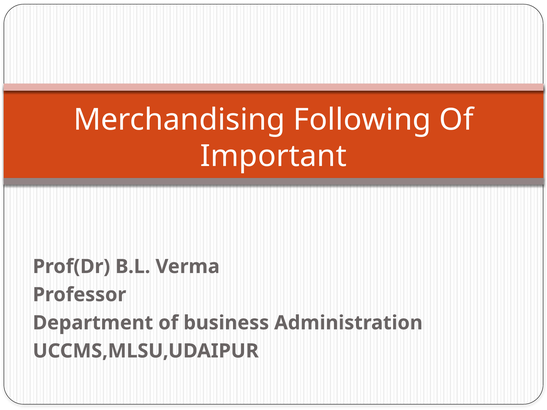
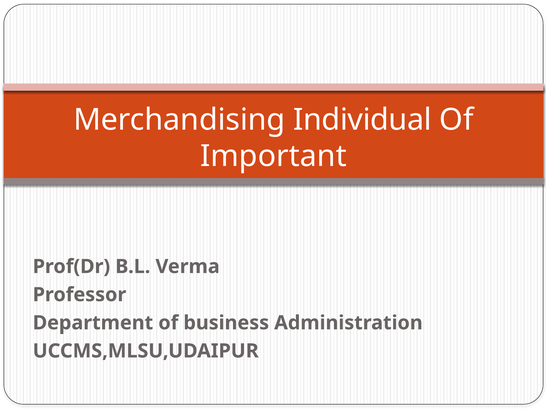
Following: Following -> Individual (362, 120)
